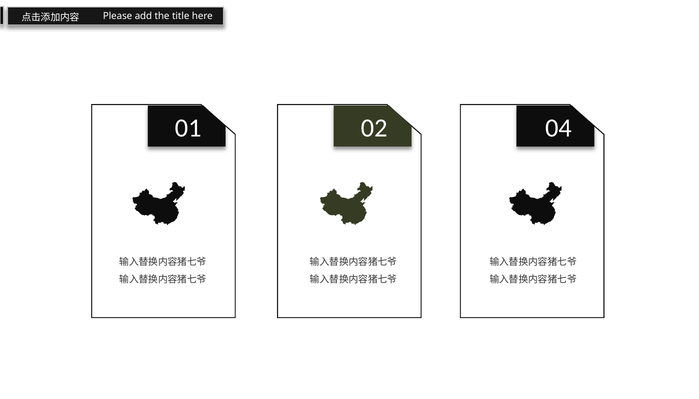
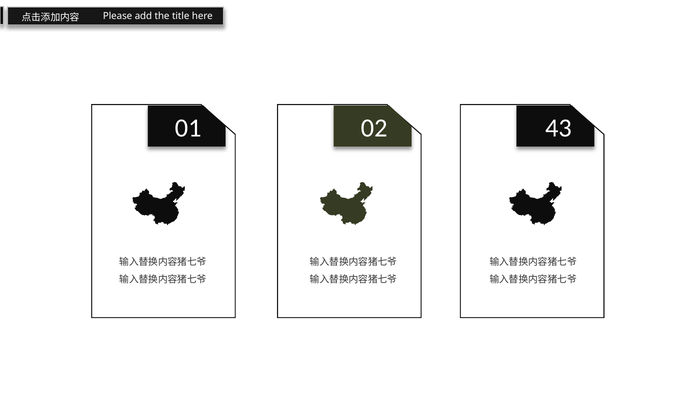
04: 04 -> 43 (558, 128)
